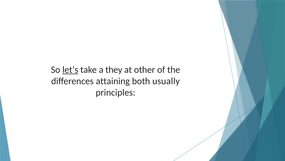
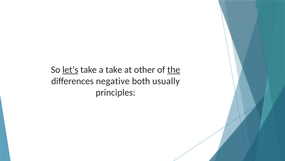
a they: they -> take (114, 69)
the underline: none -> present (174, 69)
attaining: attaining -> negative (113, 81)
